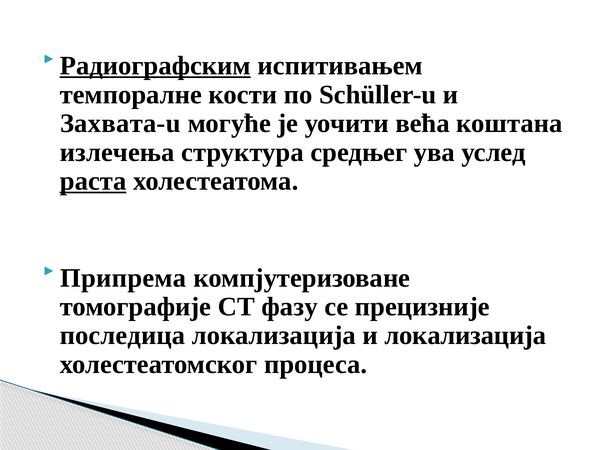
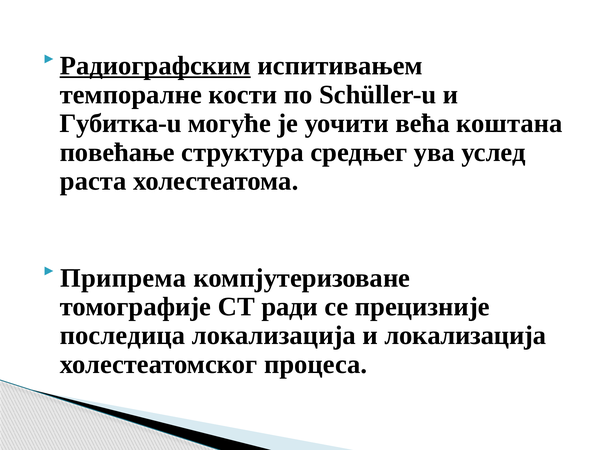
Захвата-u: Захвата-u -> Губитка-u (121, 123)
излечења: излечења -> повећање (117, 152)
раста underline: present -> none (93, 181)
фазу: фазу -> ради (290, 306)
